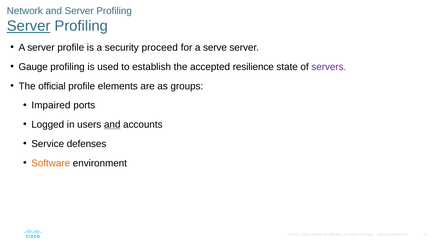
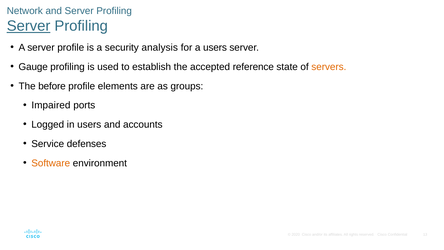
proceed: proceed -> analysis (160, 48)
a serve: serve -> users (215, 48)
resilience: resilience -> reference (253, 67)
servers colour: purple -> orange (329, 67)
official: official -> before (52, 86)
and underline: present -> none (112, 124)
